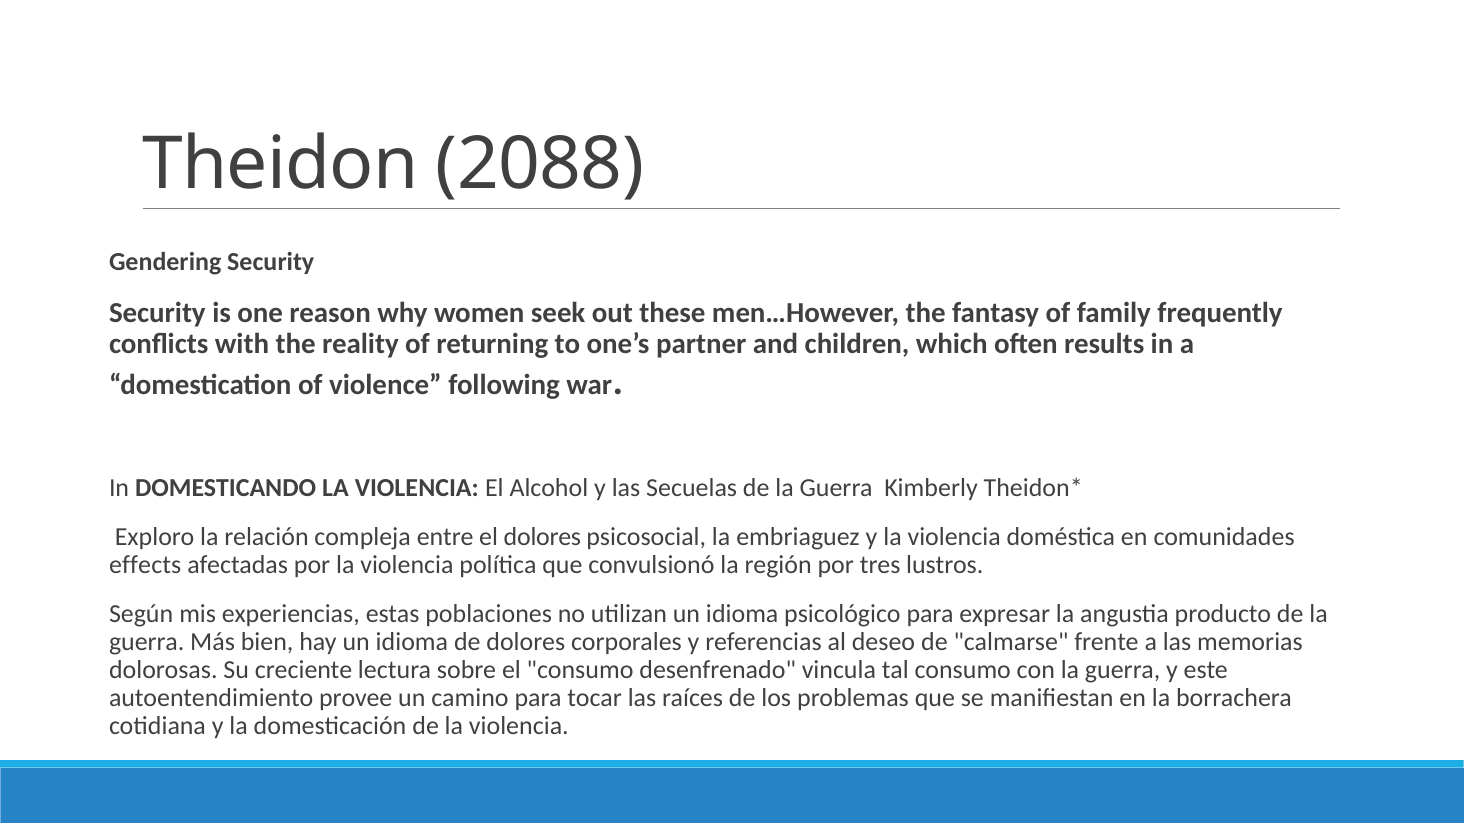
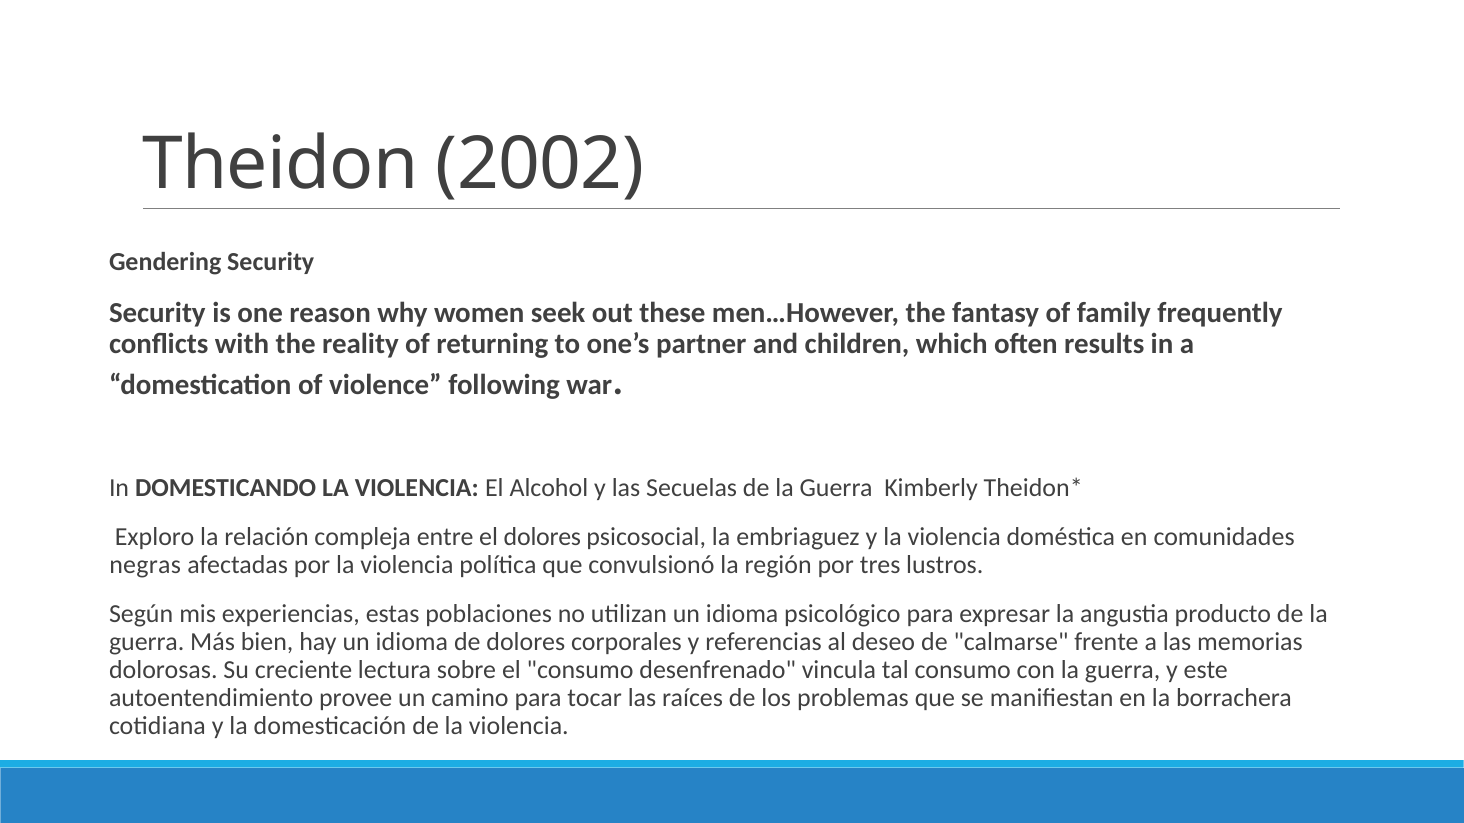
2088: 2088 -> 2002 (540, 164)
effects: effects -> negras (145, 565)
